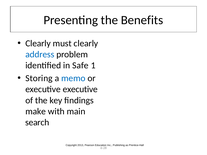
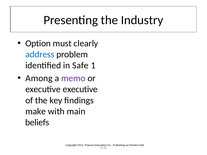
Benefits: Benefits -> Industry (142, 20)
Clearly: Clearly -> Option (38, 43)
Storing: Storing -> Among (39, 78)
memo colour: blue -> purple (73, 78)
search: search -> beliefs (37, 123)
